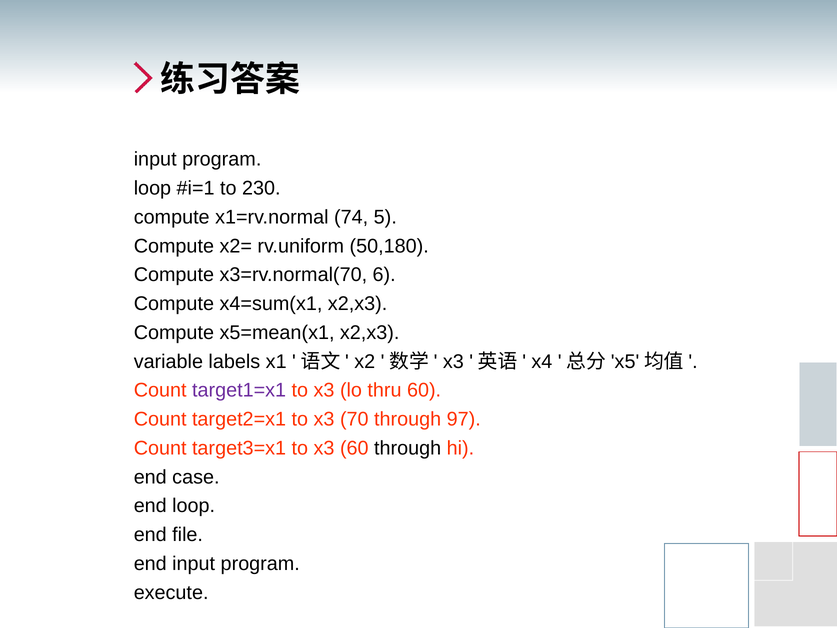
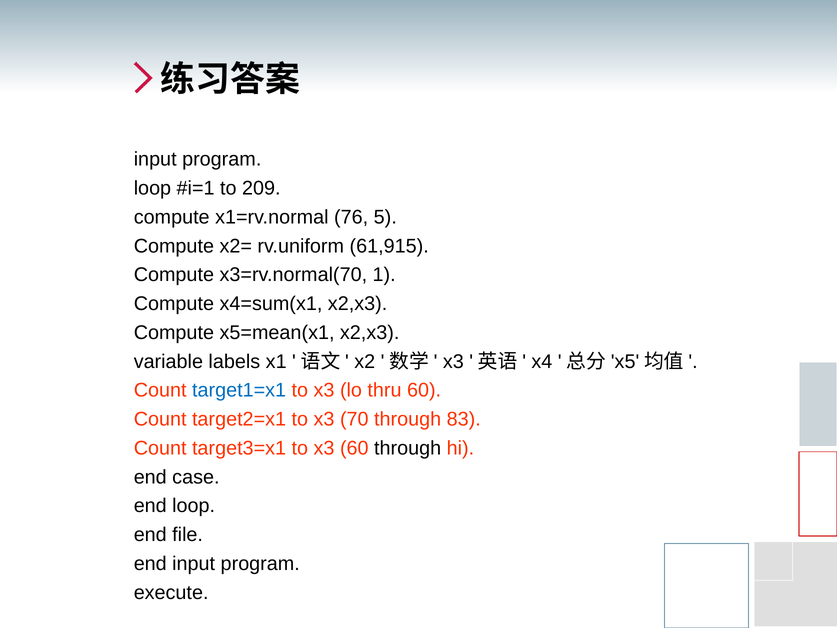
230: 230 -> 209 (261, 188)
74: 74 -> 76 (351, 217)
50,180: 50,180 -> 61,915 (389, 246)
6: 6 -> 1 (384, 275)
target1=x1 colour: purple -> blue (239, 390)
97: 97 -> 83 (464, 419)
